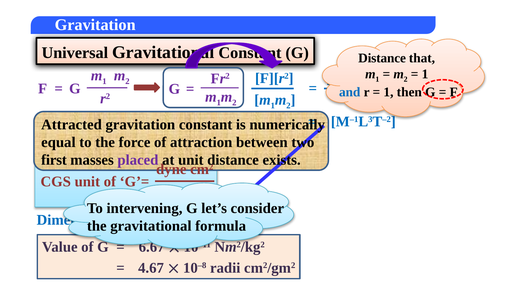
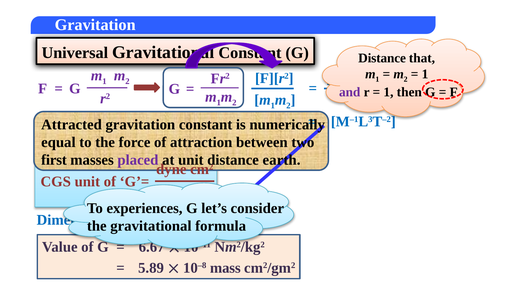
and colour: blue -> purple (350, 92)
exists: exists -> earth (282, 160)
intervening: intervening -> experiences (145, 208)
4.67: 4.67 -> 5.89 (151, 268)
radii: radii -> mass (225, 268)
